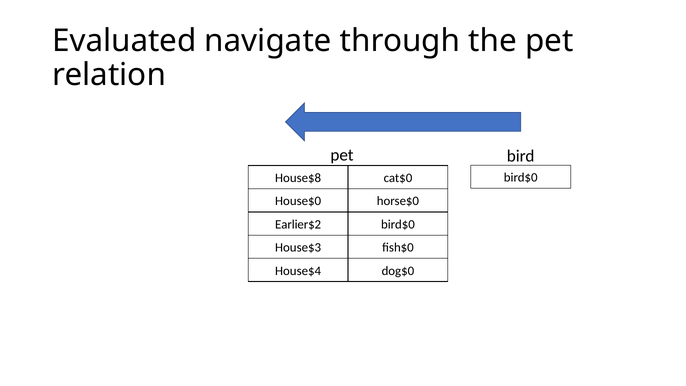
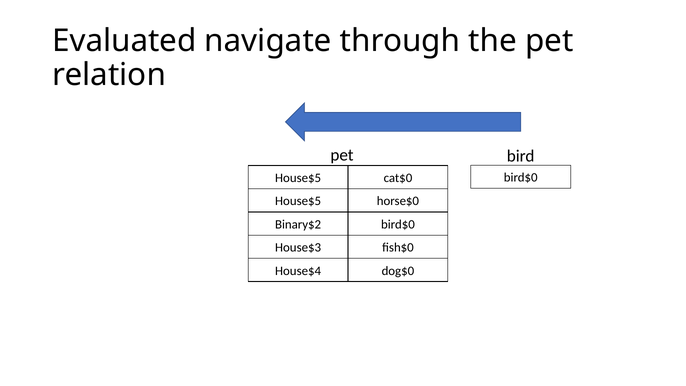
House$8: House$8 -> House$5 (298, 178)
House$0: House$0 -> House$5 (298, 201)
Earlier$2: Earlier$2 -> Binary$2 (298, 224)
